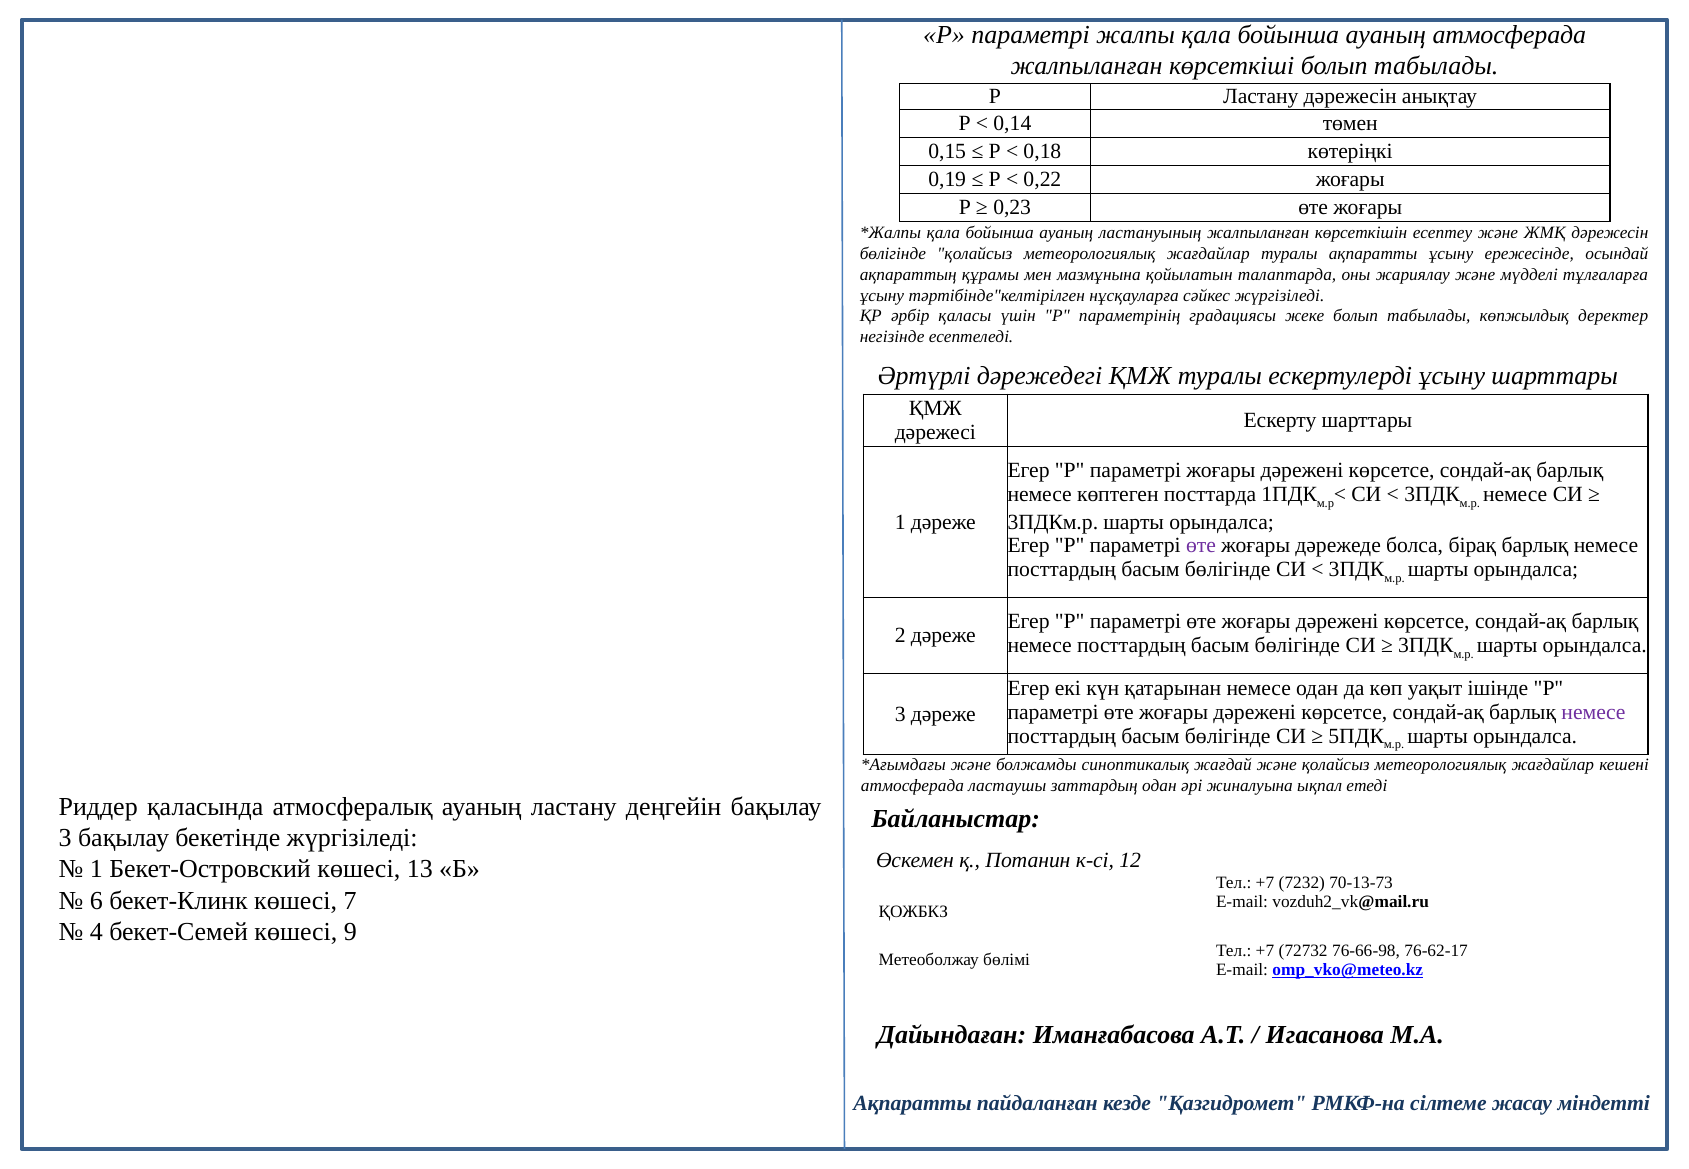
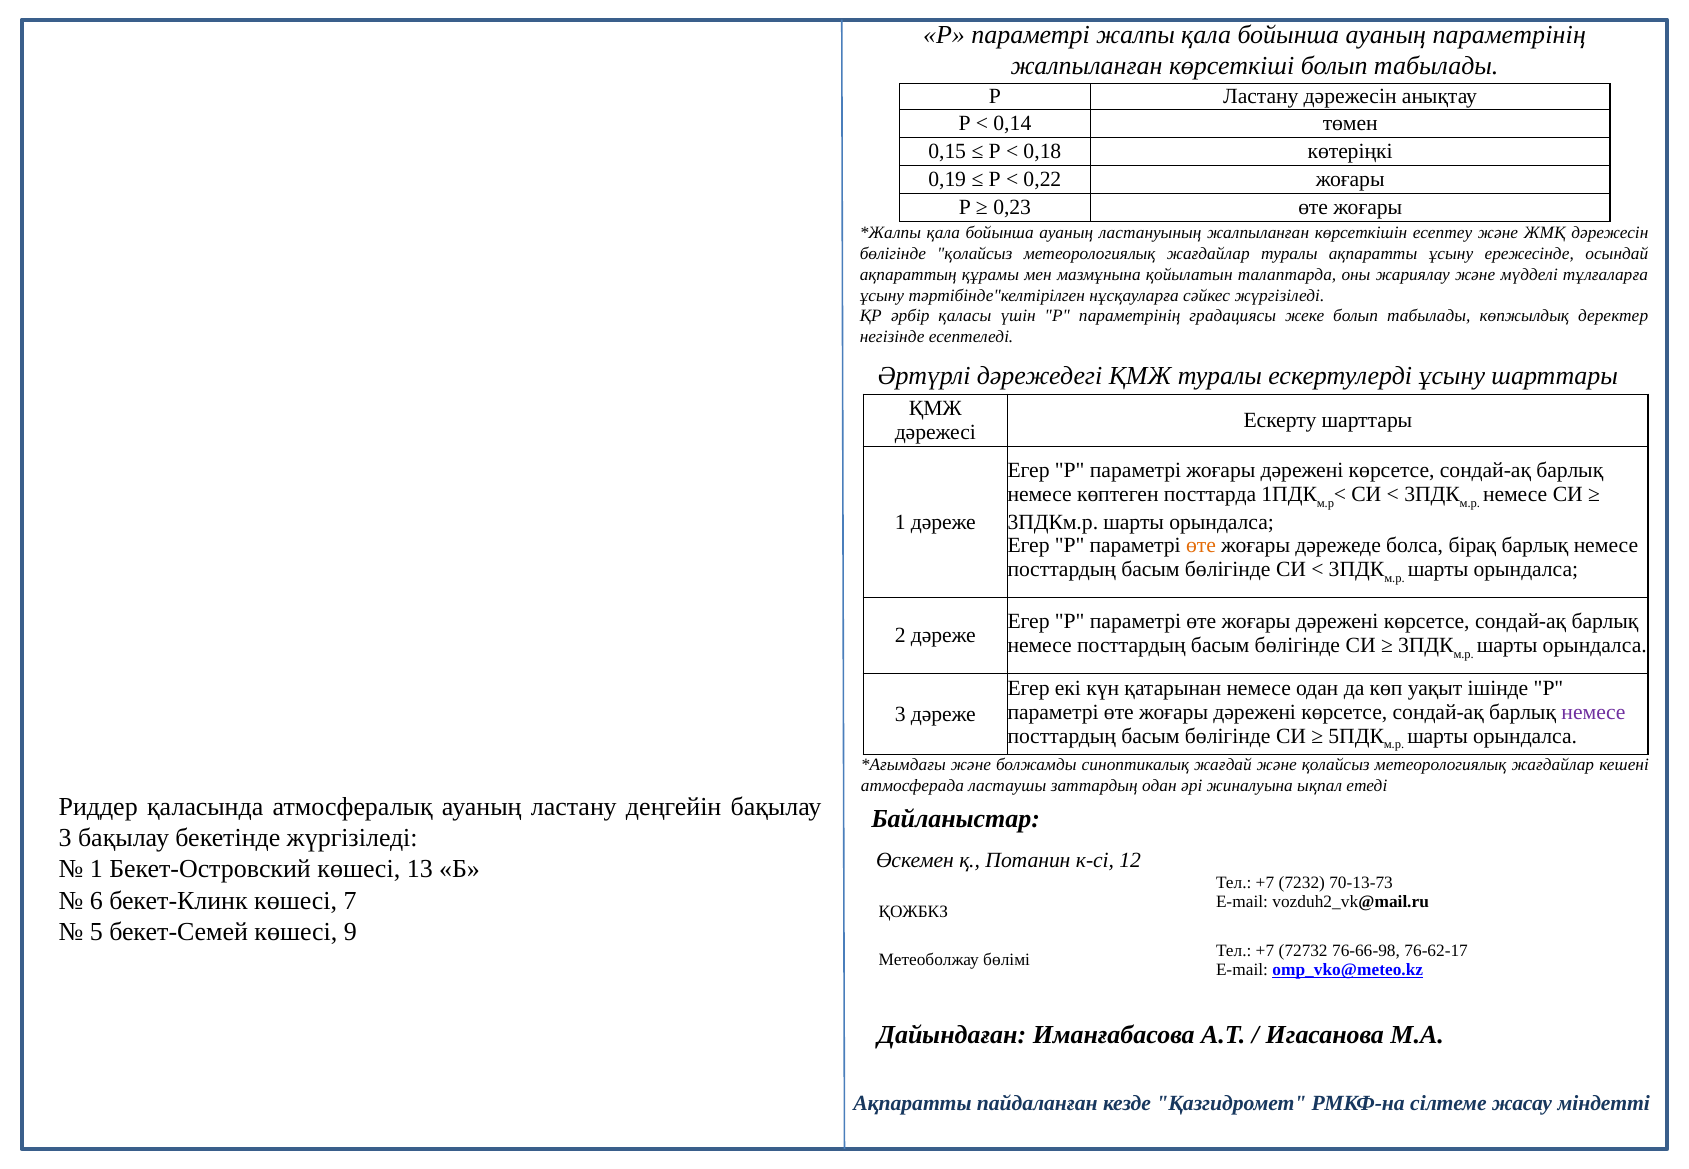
ауаның атмосферада: атмосферада -> параметрінің (1509, 35)
өте colour: purple -> orange (1201, 546)
4: 4 -> 5 (96, 932)
